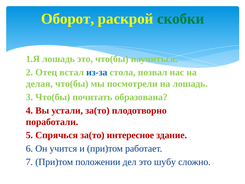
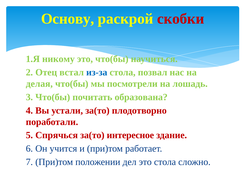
Оборот: Оборот -> Основу (68, 19)
скобки colour: green -> red (181, 19)
1.Я лошадь: лошадь -> никому (58, 59)
это шубу: шубу -> стола (165, 162)
